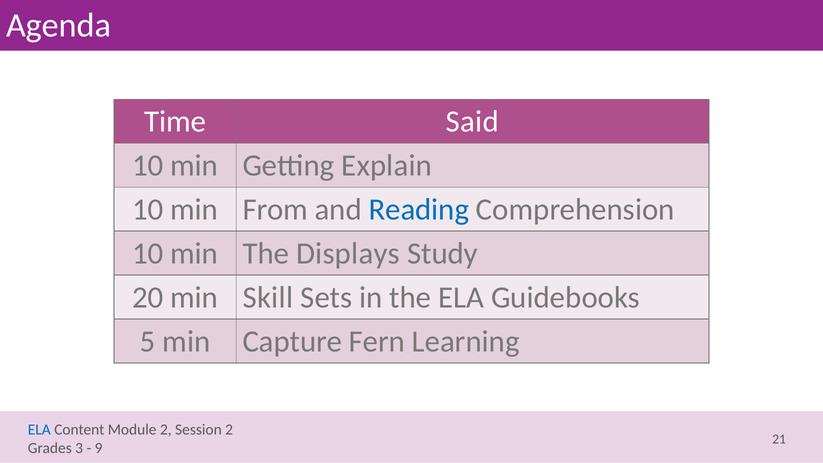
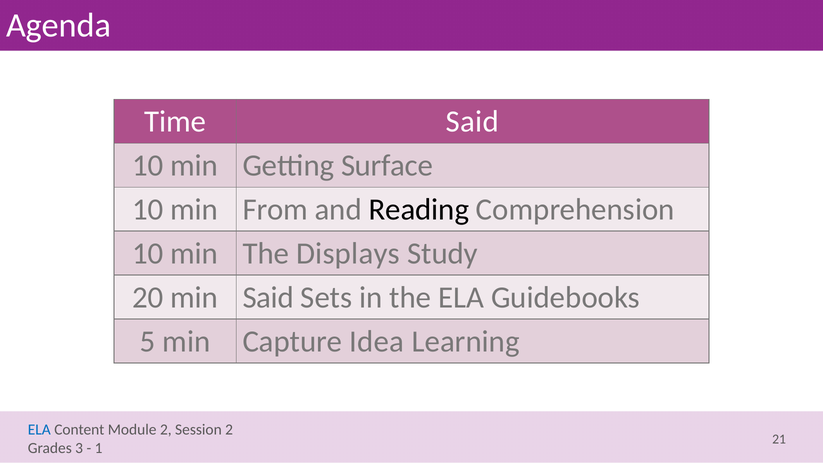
Explain: Explain -> Surface (387, 165)
Reading colour: blue -> black (419, 209)
min Skill: Skill -> Said (268, 297)
Fern: Fern -> Idea (377, 341)
9: 9 -> 1 (99, 448)
